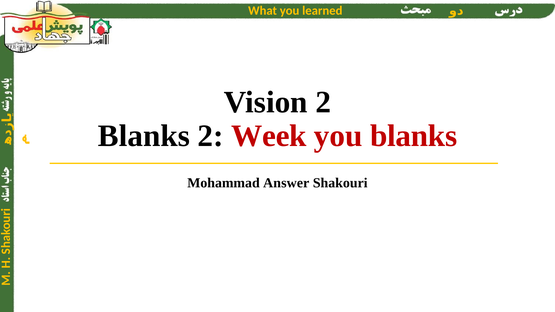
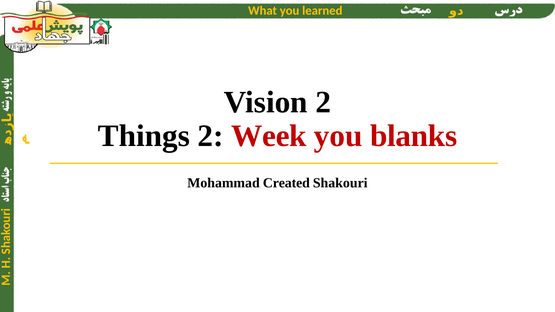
Blanks: Blanks -> Things (144, 136)
Answer: Answer -> Created (286, 183)
